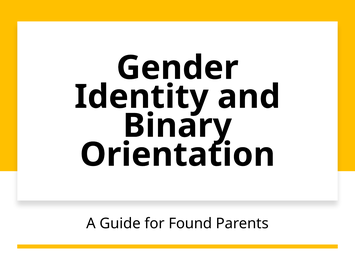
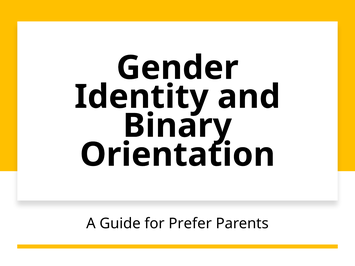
Found: Found -> Prefer (190, 224)
